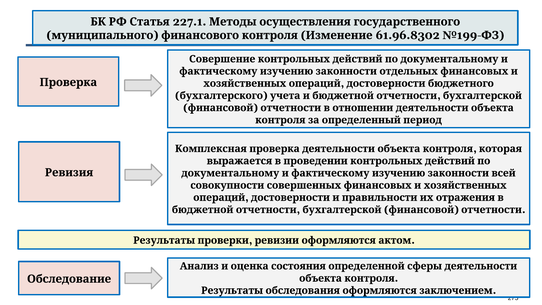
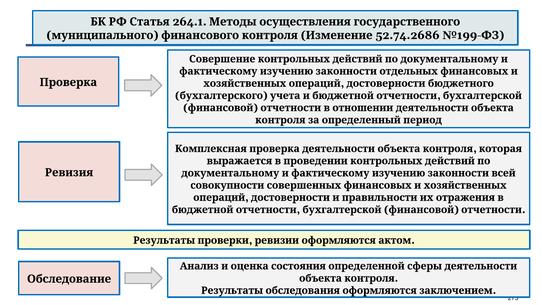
227.1: 227.1 -> 264.1 (190, 22)
61.96.8302: 61.96.8302 -> 52.74.2686 (408, 35)
